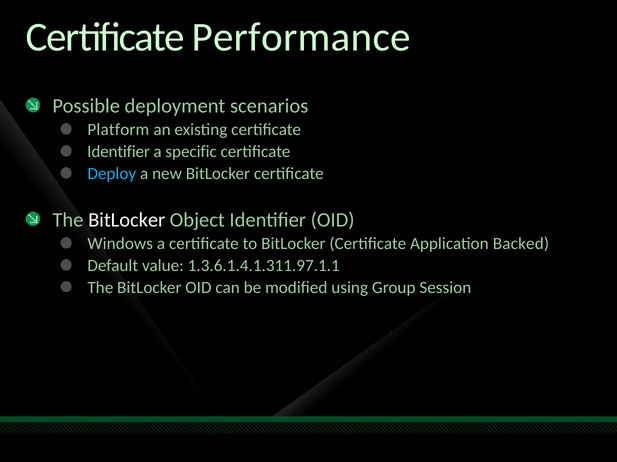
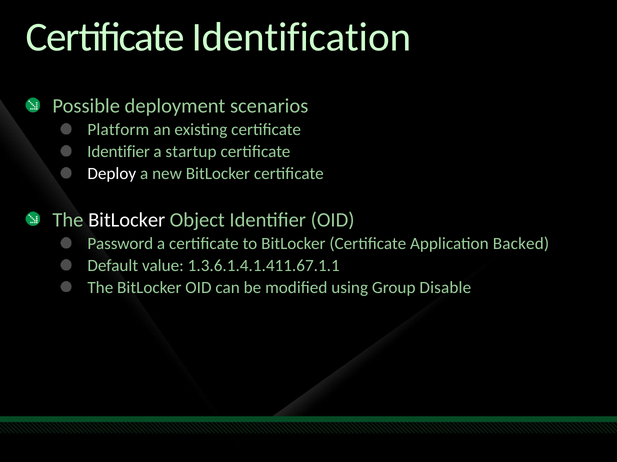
Performance: Performance -> Identification (301, 37)
specific: specific -> startup (191, 152)
Deploy colour: light blue -> white (112, 174)
Windows: Windows -> Password (120, 244)
1.3.6.1.4.1.311.97.1.1: 1.3.6.1.4.1.311.97.1.1 -> 1.3.6.1.4.1.411.67.1.1 (264, 266)
Session: Session -> Disable (445, 288)
